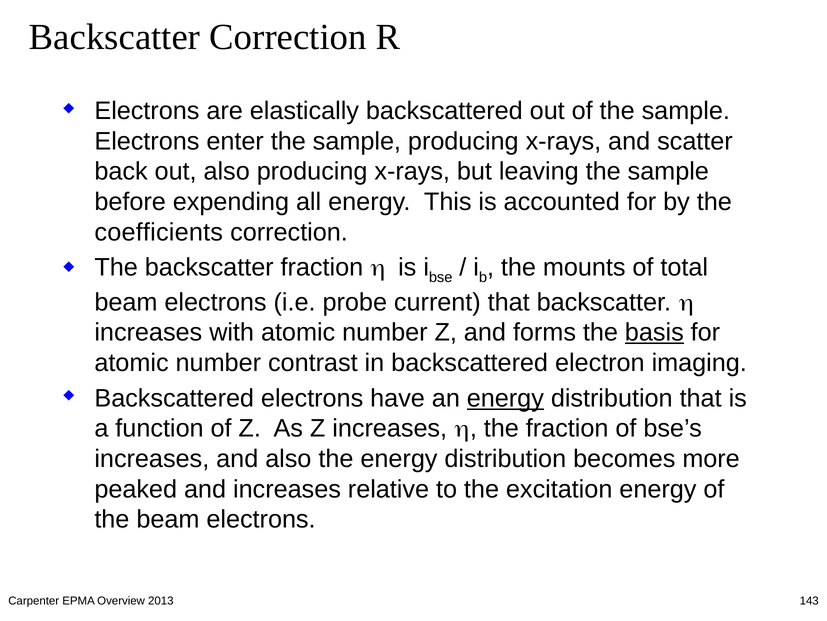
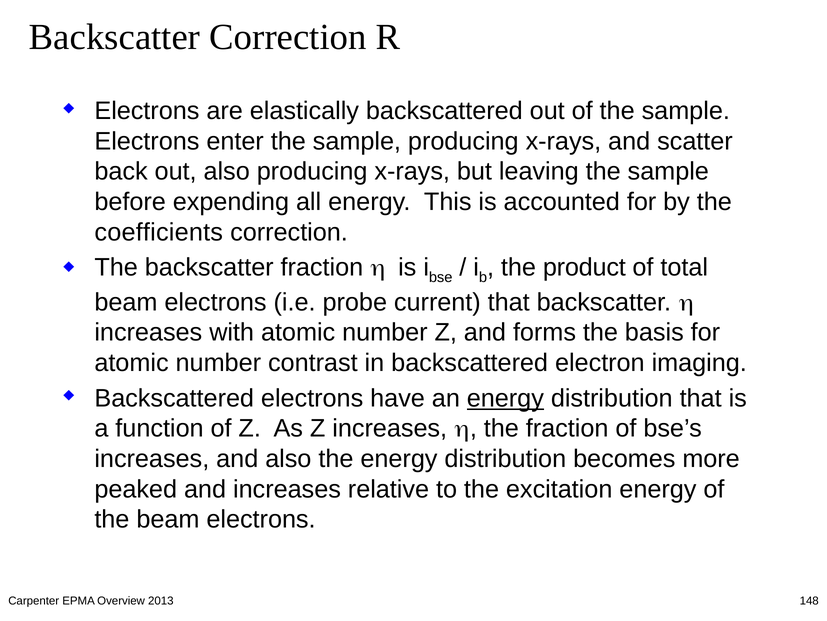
mounts: mounts -> product (584, 267)
basis underline: present -> none (654, 332)
143: 143 -> 148 (809, 600)
